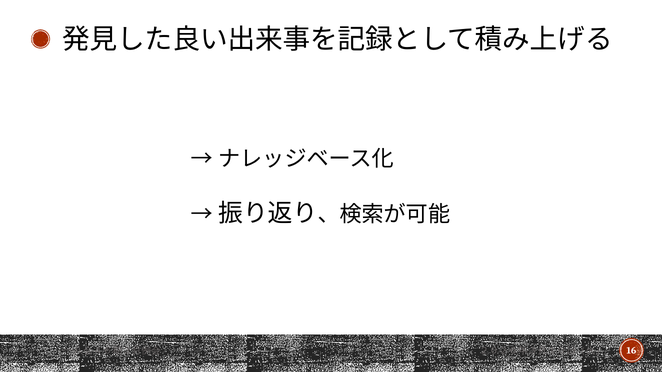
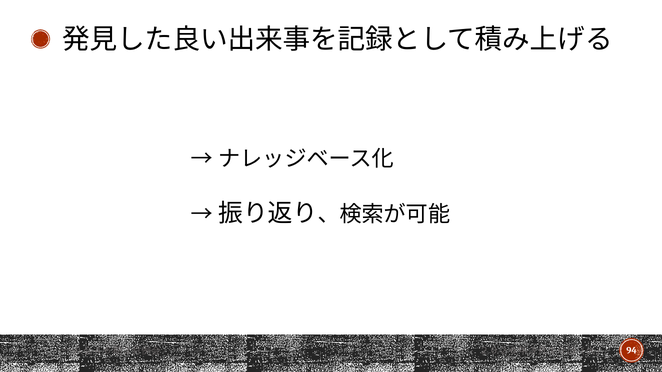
16: 16 -> 94 (632, 351)
